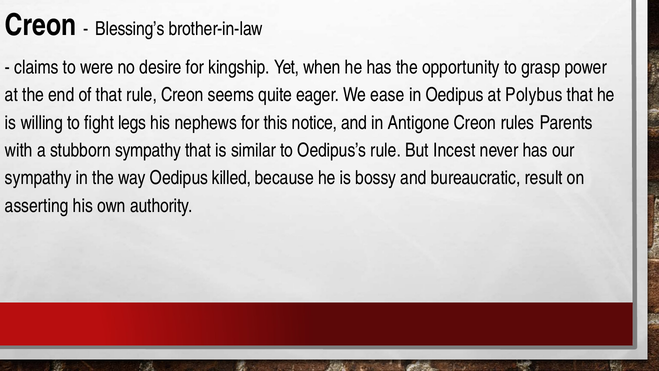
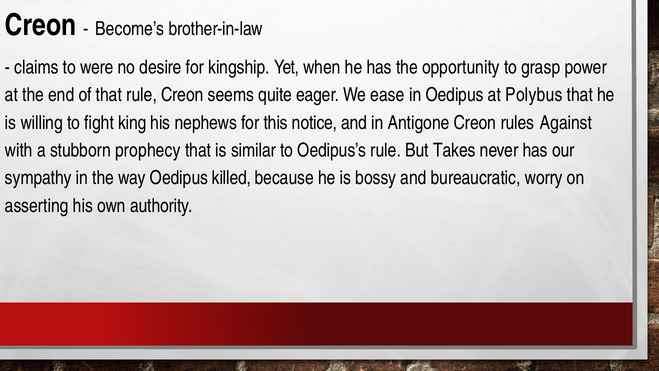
Blessing’s: Blessing’s -> Become’s (130, 29)
legs: legs -> king (132, 123)
Parents: Parents -> Against (566, 123)
stubborn sympathy: sympathy -> prophecy (148, 150)
Incest: Incest -> Takes (454, 150)
result: result -> worry (544, 178)
